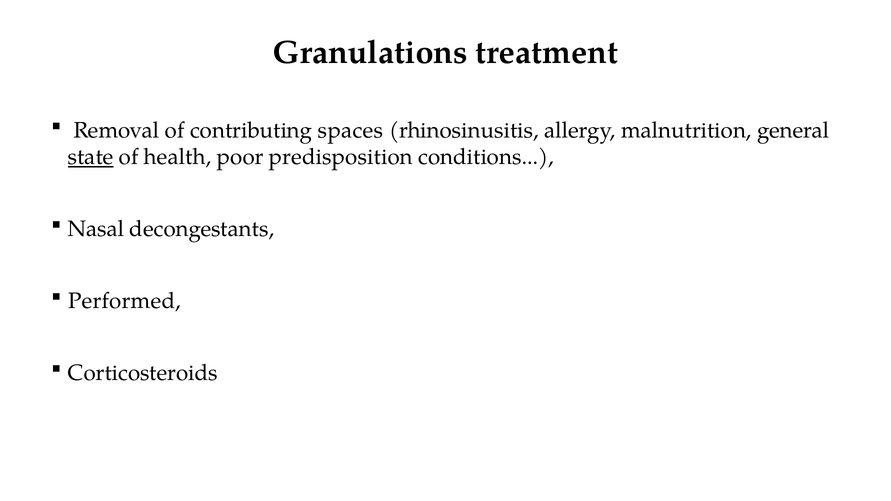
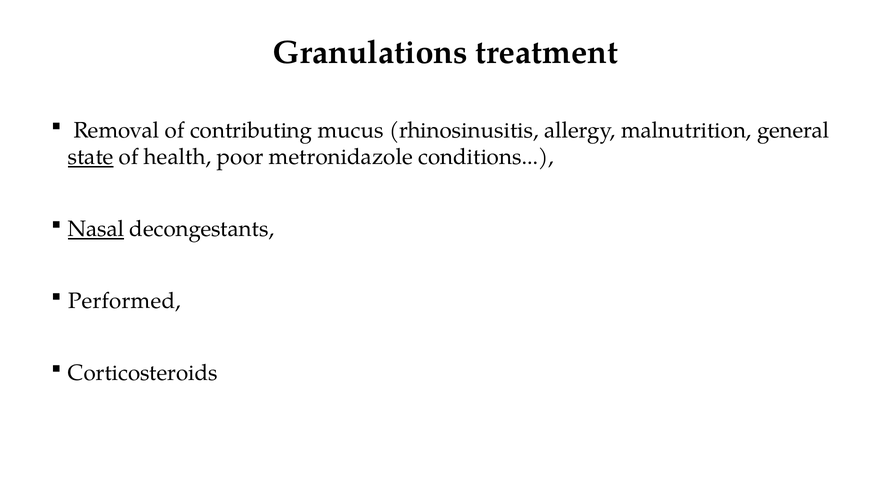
spaces: spaces -> mucus (351, 130)
predisposition: predisposition -> metronidazole (341, 157)
Nasal underline: none -> present (96, 229)
